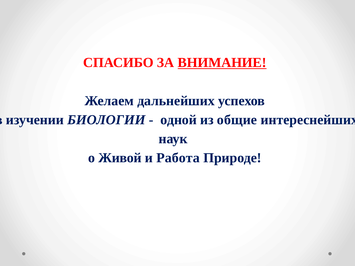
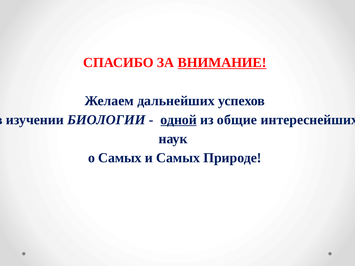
одной underline: none -> present (179, 120)
о Живой: Живой -> Самых (120, 158)
и Работа: Работа -> Самых (178, 158)
